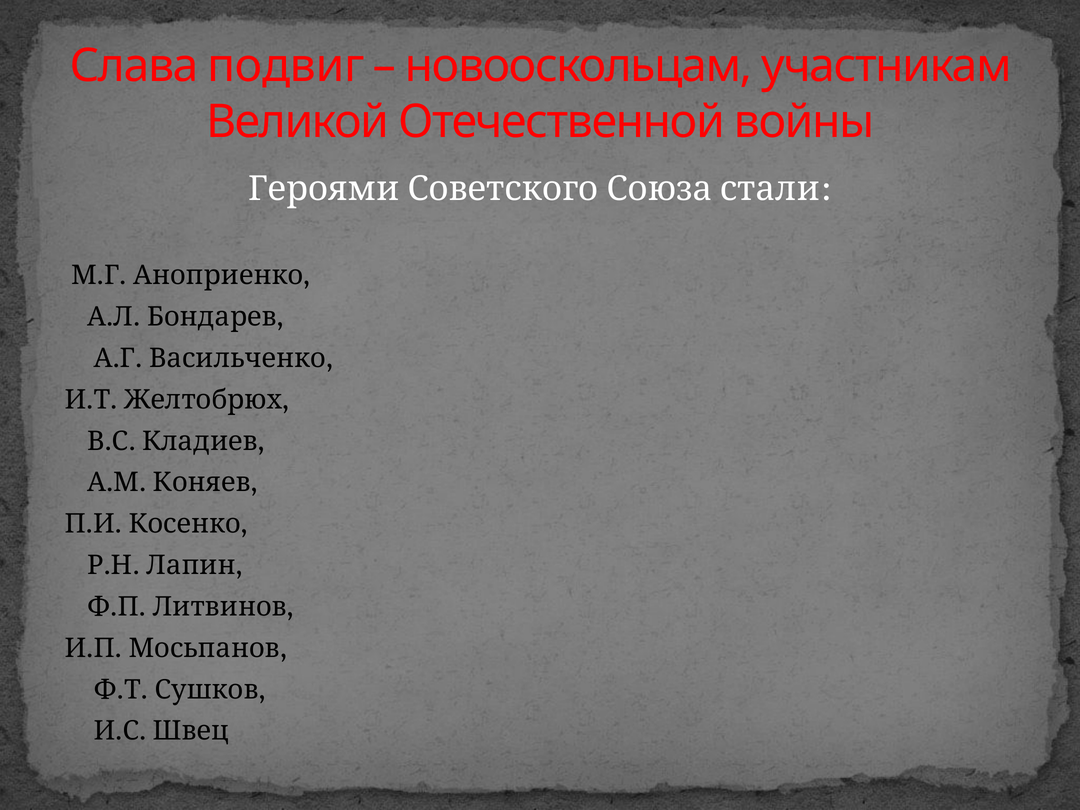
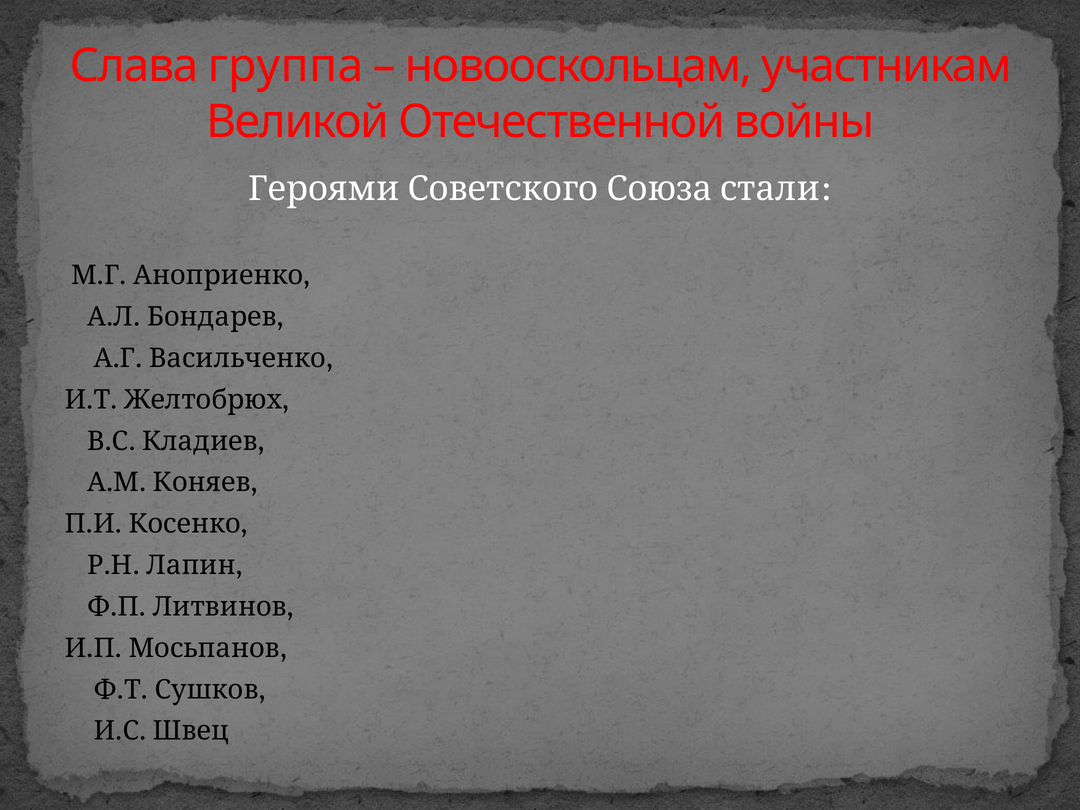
подвиг: подвиг -> группа (286, 66)
